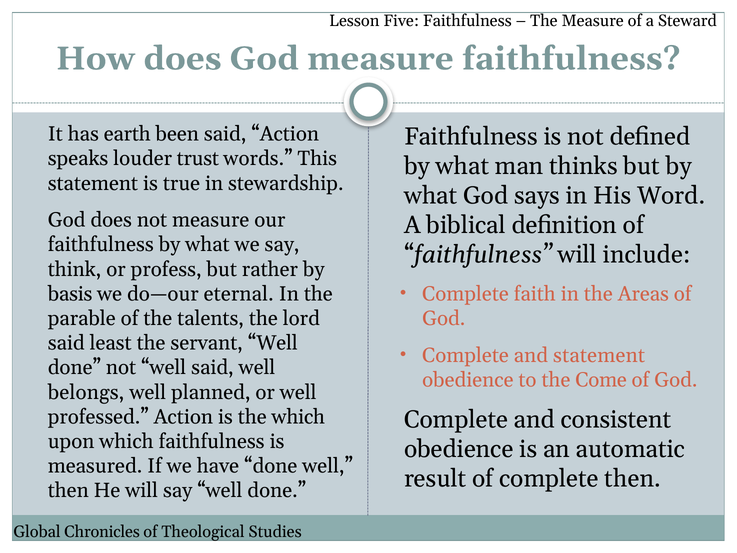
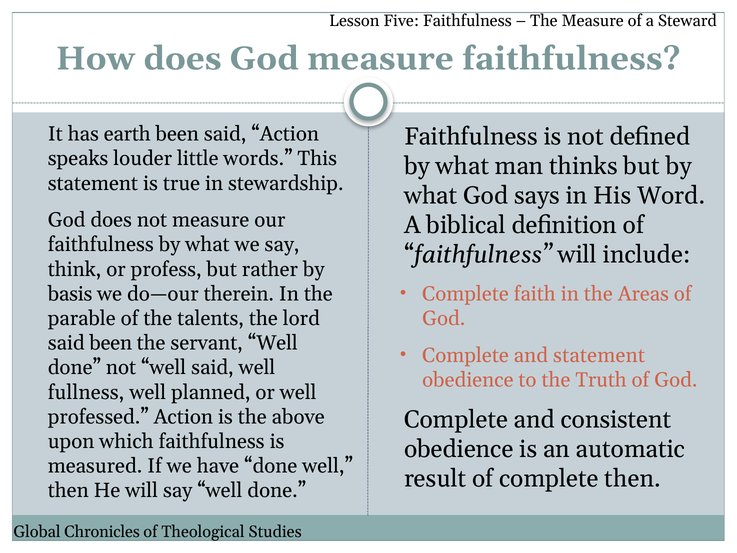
trust: trust -> little (198, 159)
eternal: eternal -> therein (239, 294)
said least: least -> been (111, 343)
Come: Come -> Truth (601, 380)
belongs: belongs -> fullness (86, 392)
the which: which -> above (298, 417)
